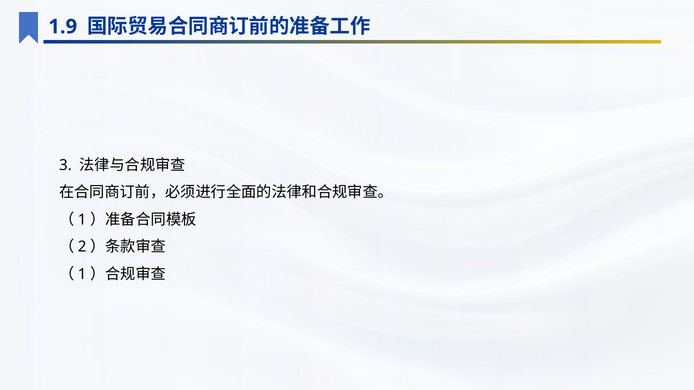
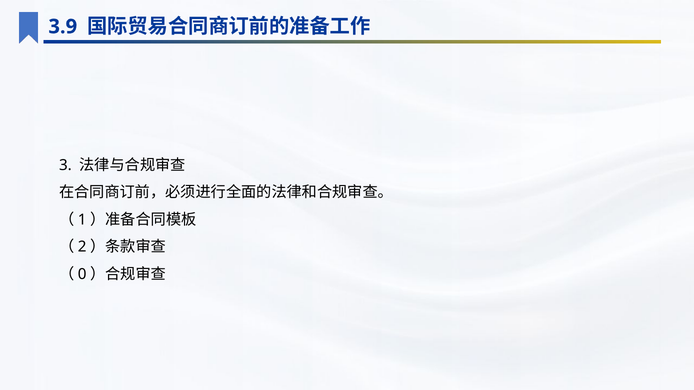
1.9: 1.9 -> 3.9 (63, 27)
1: 1 -> 0 (82, 274)
